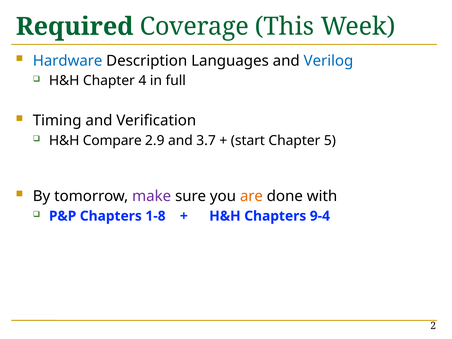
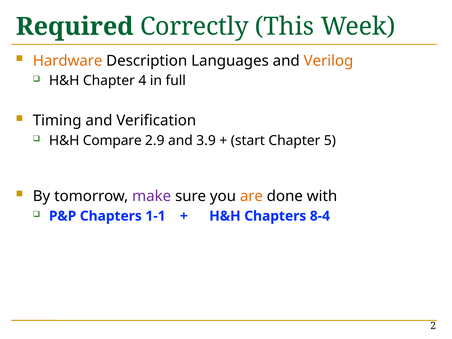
Coverage: Coverage -> Correctly (194, 27)
Hardware colour: blue -> orange (68, 61)
Verilog colour: blue -> orange (328, 61)
3.7: 3.7 -> 3.9 (206, 140)
1-8: 1-8 -> 1-1 (155, 216)
9-4: 9-4 -> 8-4 (320, 216)
